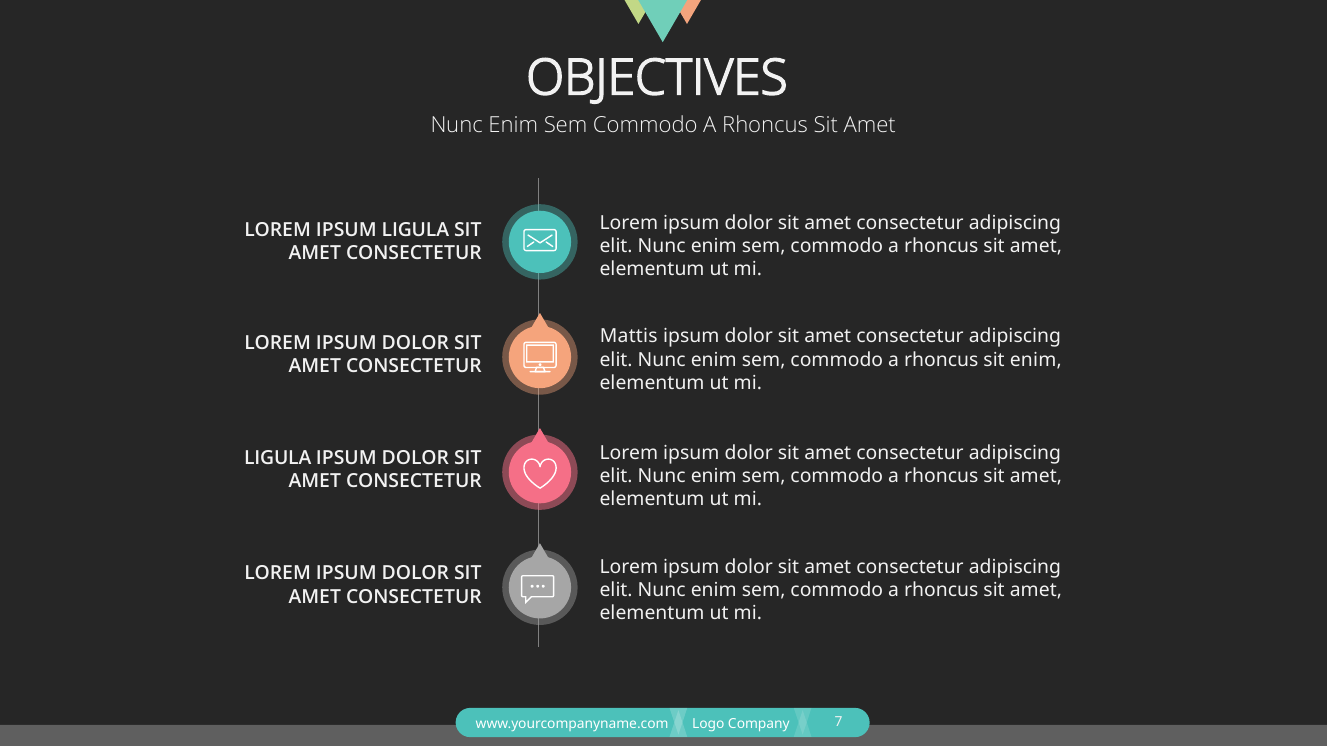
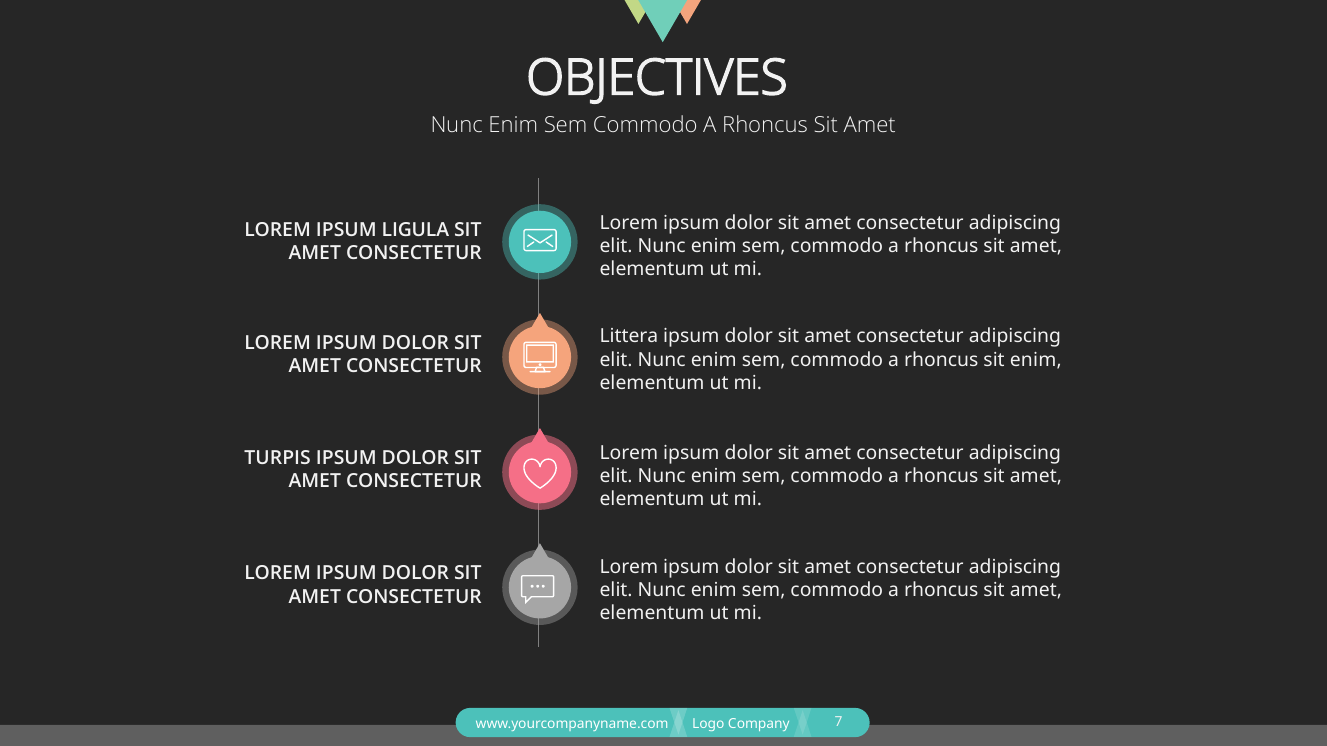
Mattis: Mattis -> Littera (629, 337)
LIGULA: LIGULA -> TURPIS (278, 459)
